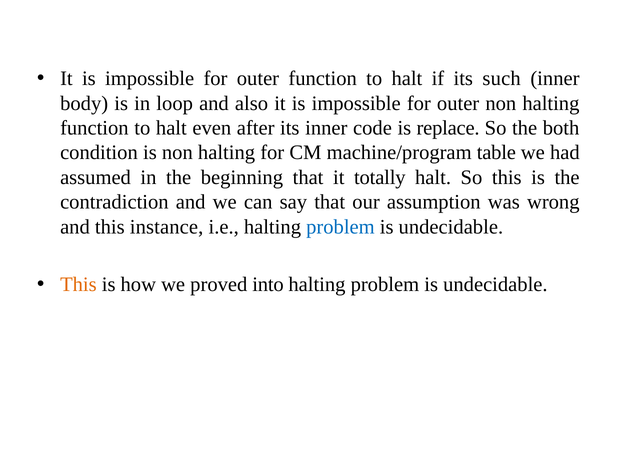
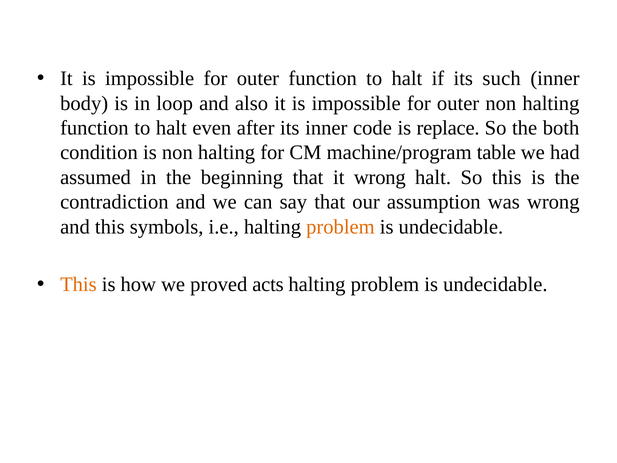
it totally: totally -> wrong (380, 177)
instance: instance -> symbols (167, 227)
problem colour: blue -> orange (340, 227)
into: into -> acts (268, 284)
